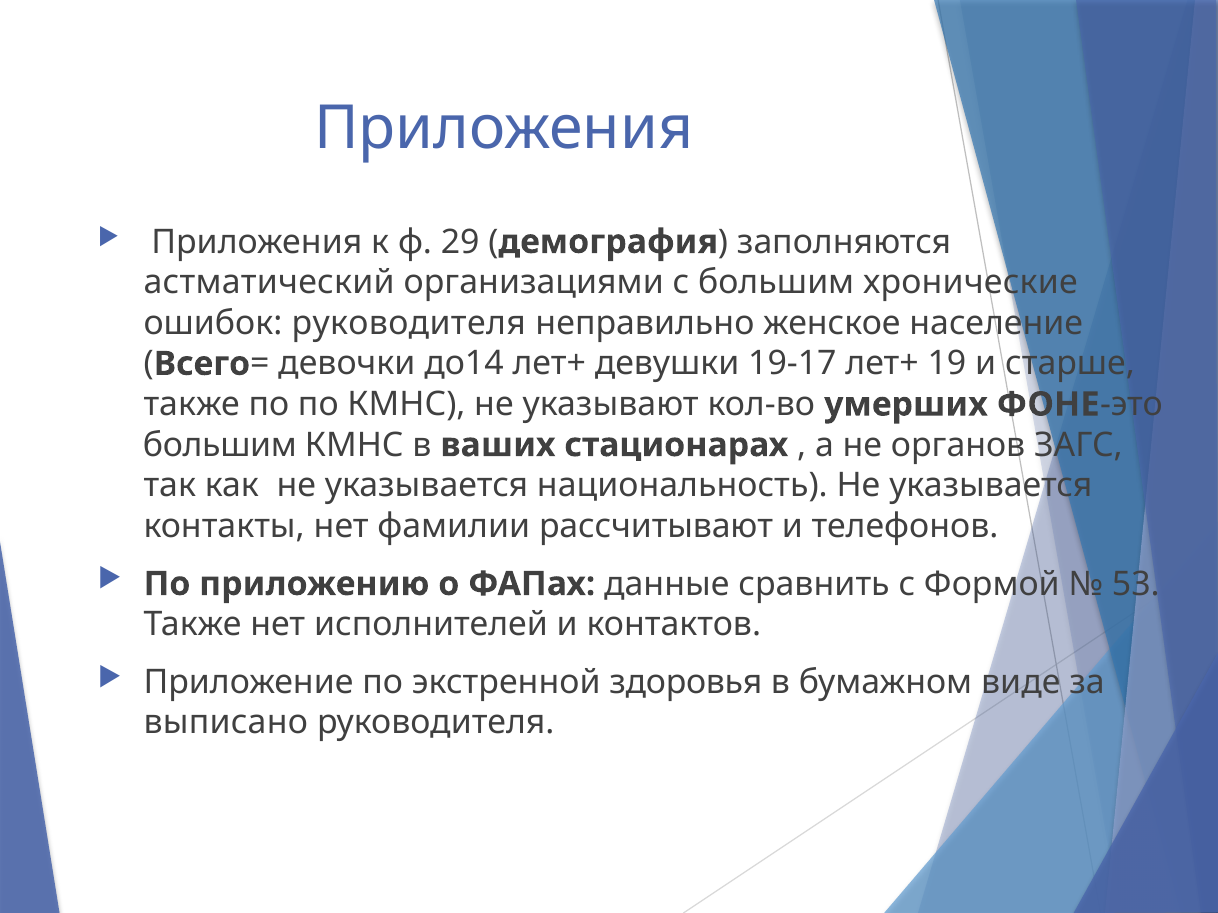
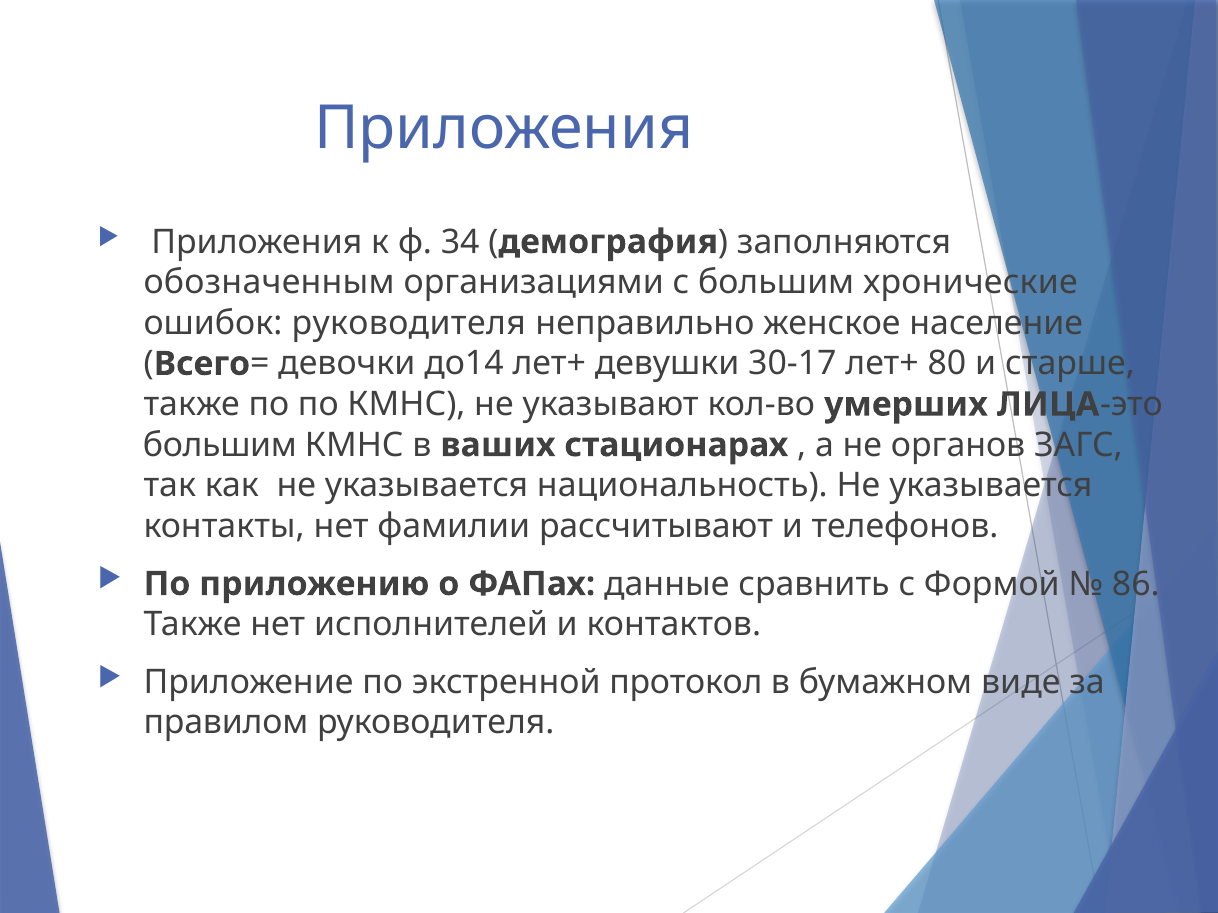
29: 29 -> 34 (460, 242)
астматический: астматический -> обозначенным (269, 283)
19-17: 19-17 -> 30-17 (792, 364)
19: 19 -> 80 (947, 364)
ФОНЕ: ФОНЕ -> ЛИЦА (1048, 405)
53: 53 -> 86 (1136, 584)
здоровья: здоровья -> протокол (686, 682)
выписано: выписано -> правилом (226, 723)
